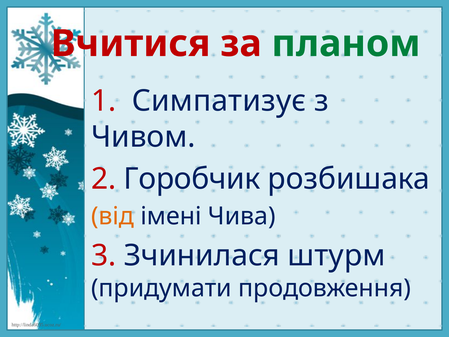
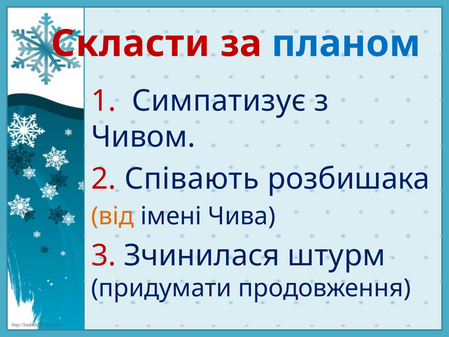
Вчитися: Вчитися -> Скласти (130, 44)
планом colour: green -> blue (346, 44)
Горобчик: Горобчик -> Співають (192, 179)
